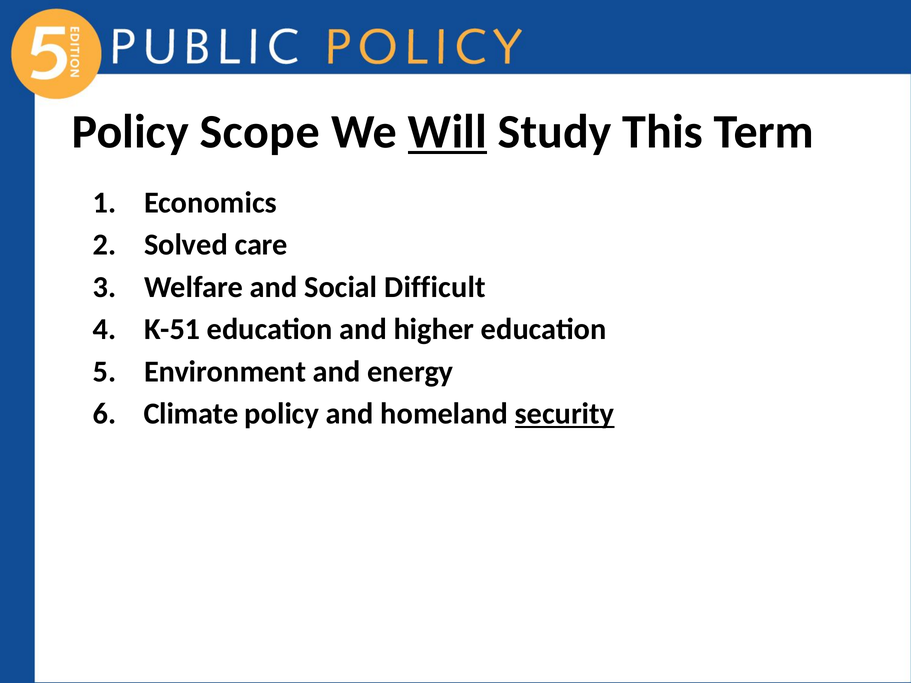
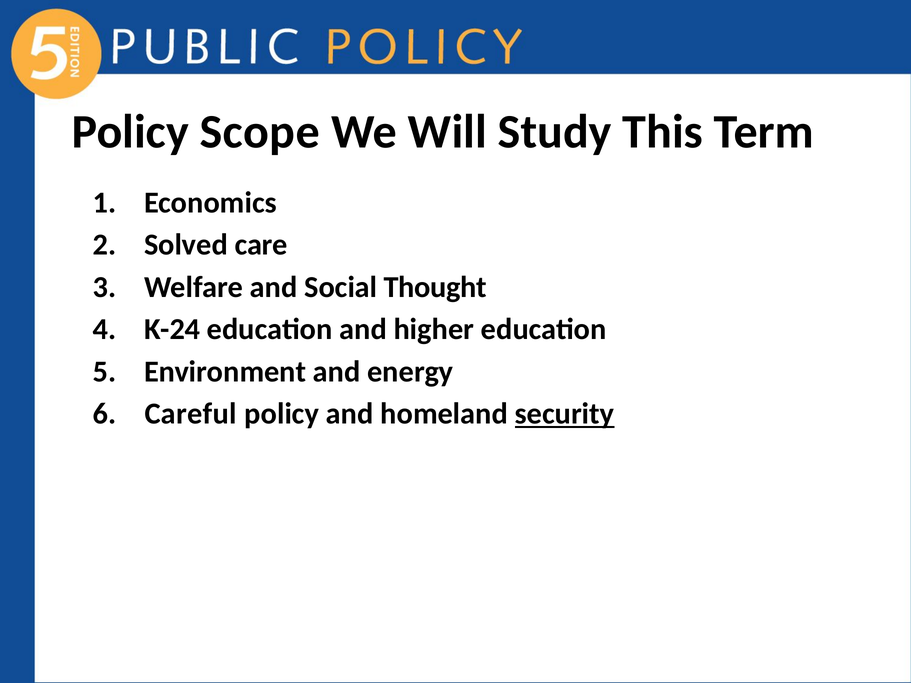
Will underline: present -> none (447, 132)
Difficult: Difficult -> Thought (435, 287)
K-51: K-51 -> K-24 (172, 330)
Climate: Climate -> Careful (191, 414)
